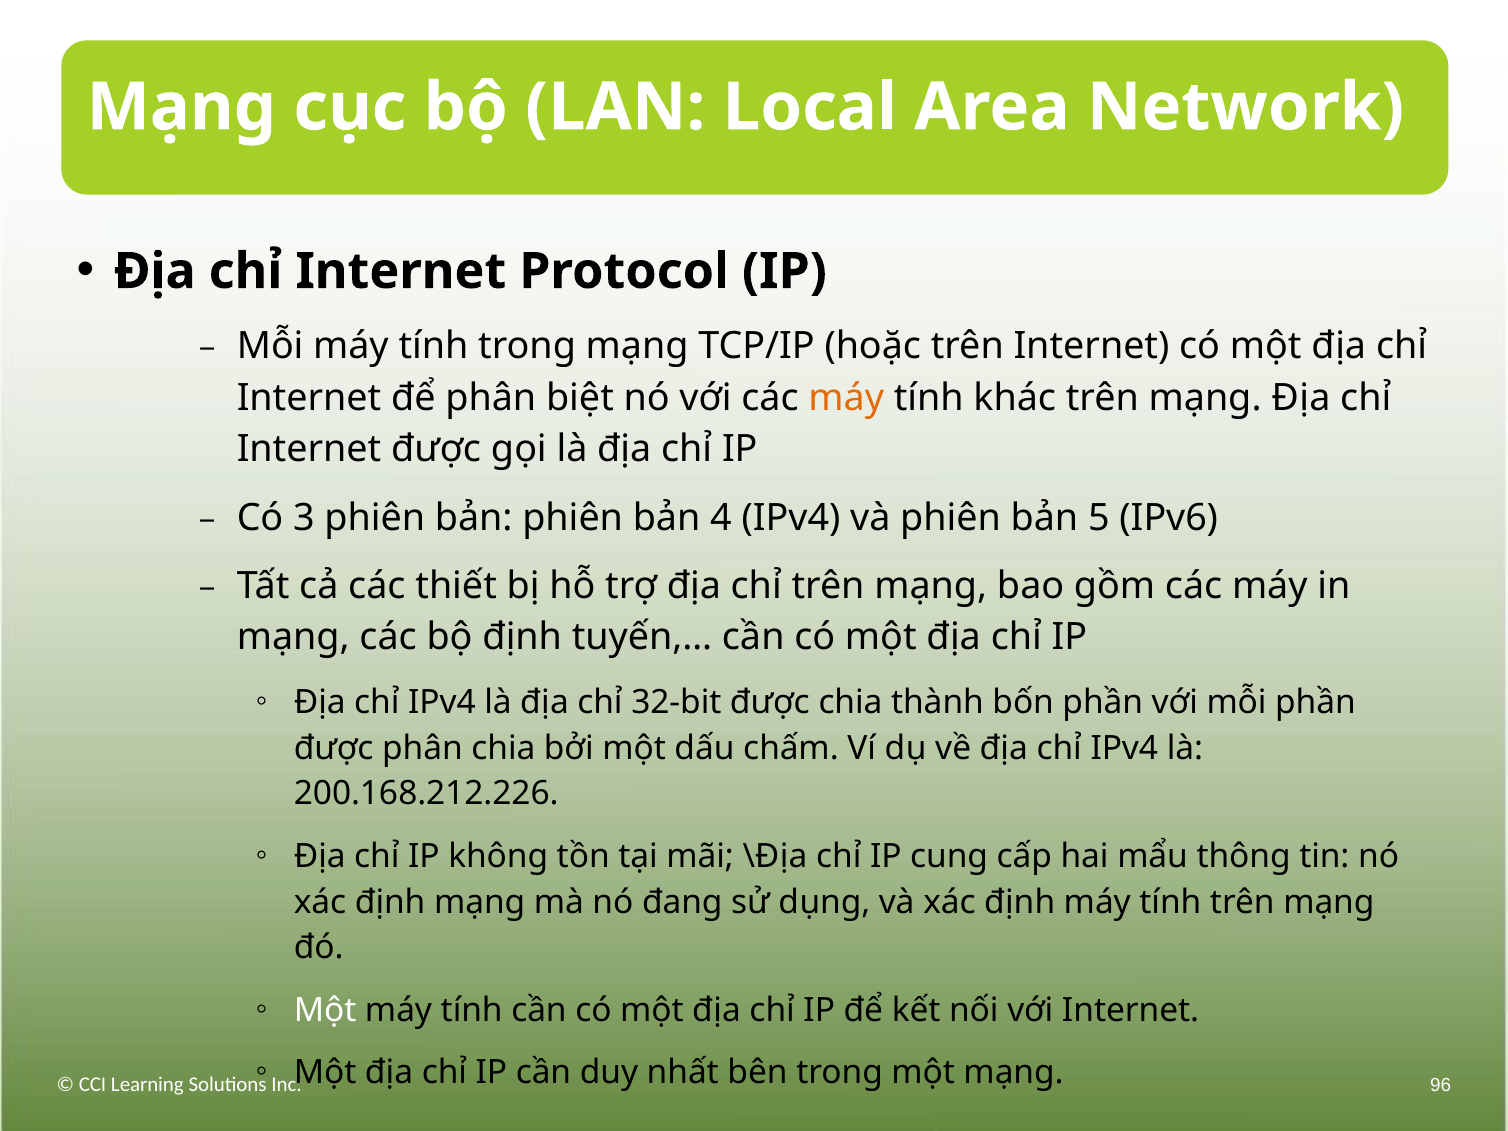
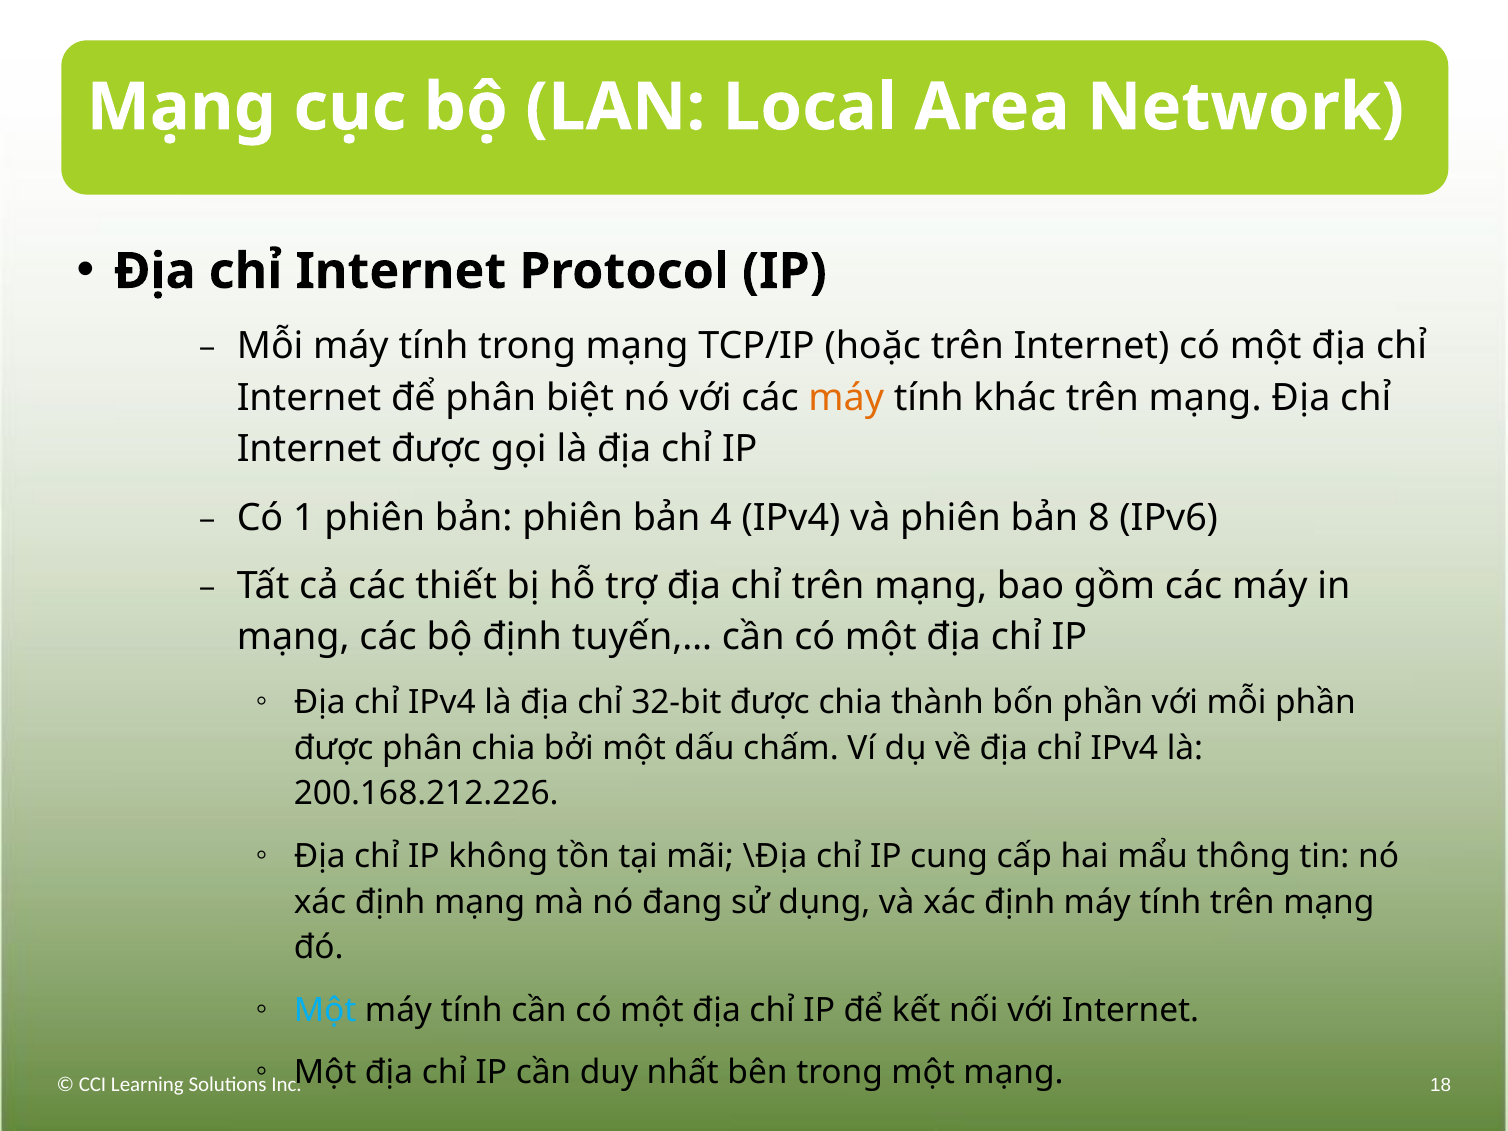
3: 3 -> 1 (304, 518)
5: 5 -> 8 (1099, 518)
Một colour: white -> light blue (325, 1010)
96: 96 -> 18 (1441, 1085)
